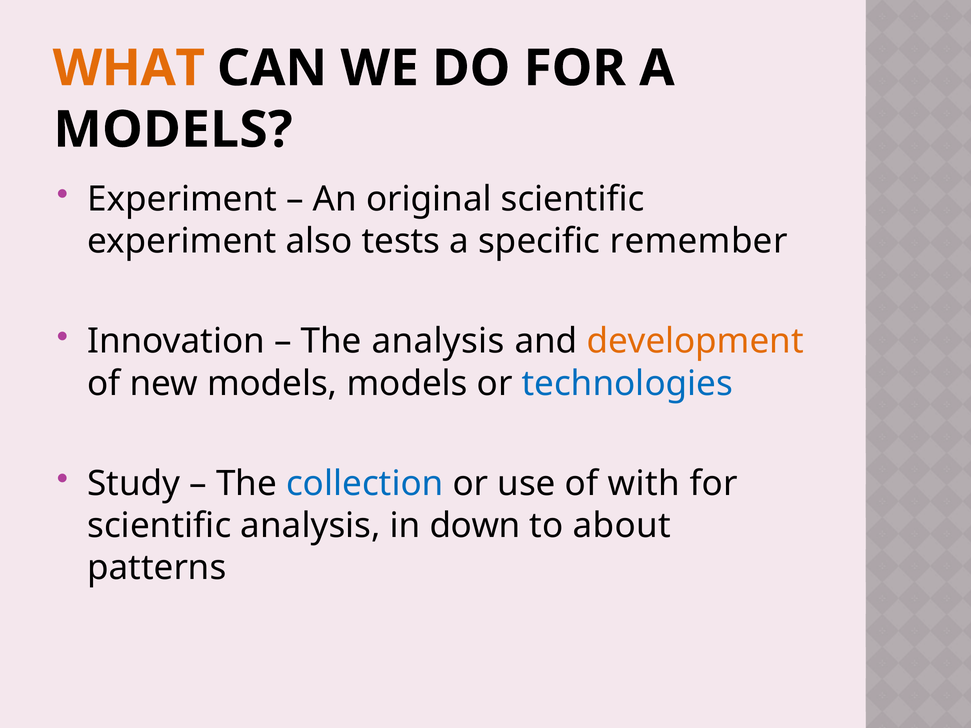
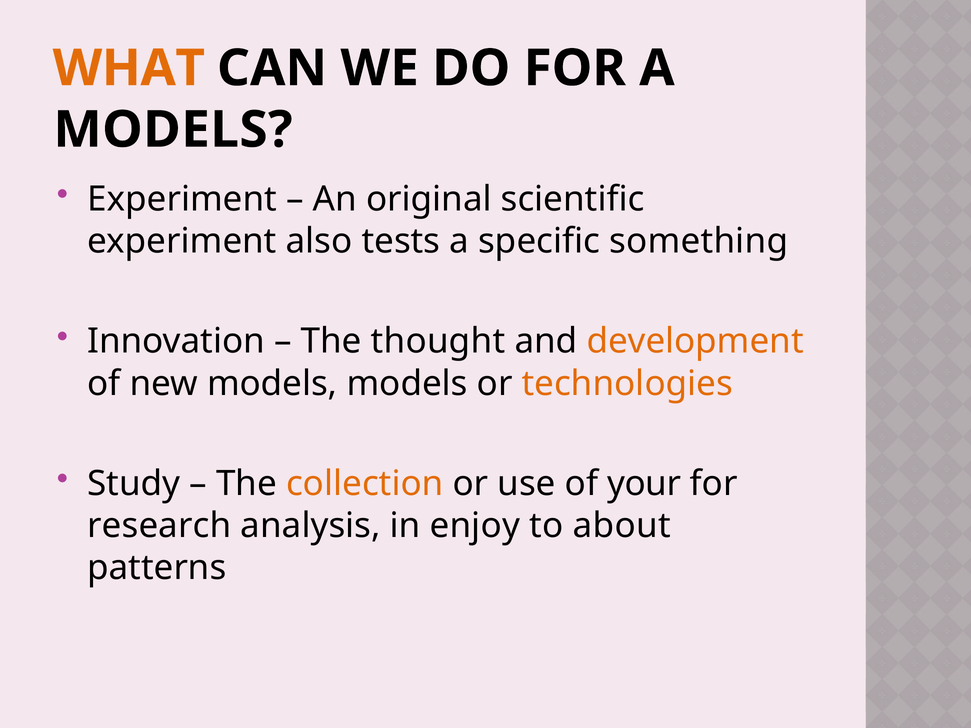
remember: remember -> something (699, 241)
The analysis: analysis -> thought (438, 342)
technologies colour: blue -> orange (627, 384)
collection colour: blue -> orange (365, 484)
with: with -> your (644, 484)
scientific: scientific -> research (159, 526)
down: down -> enjoy (475, 526)
